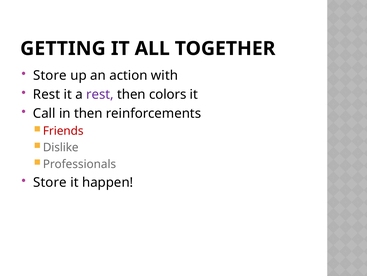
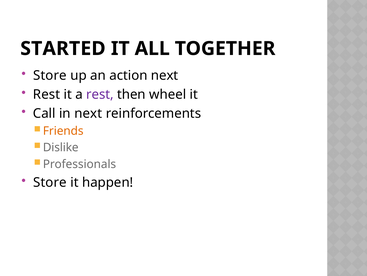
GETTING: GETTING -> STARTED (63, 48)
action with: with -> next (165, 75)
colors: colors -> wheel (168, 94)
in then: then -> next (88, 113)
Friends colour: red -> orange (63, 131)
